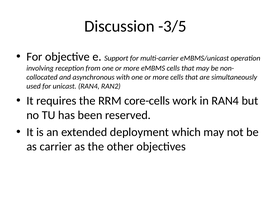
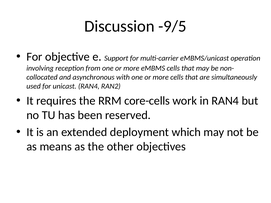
-3/5: -3/5 -> -9/5 (172, 26)
carrier: carrier -> means (56, 147)
